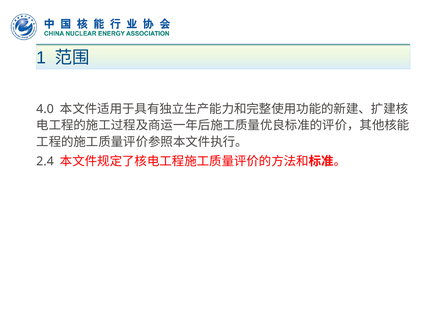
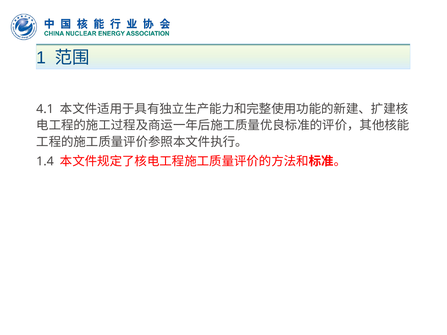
4.0: 4.0 -> 4.1 (45, 109)
2.4: 2.4 -> 1.4 (45, 162)
